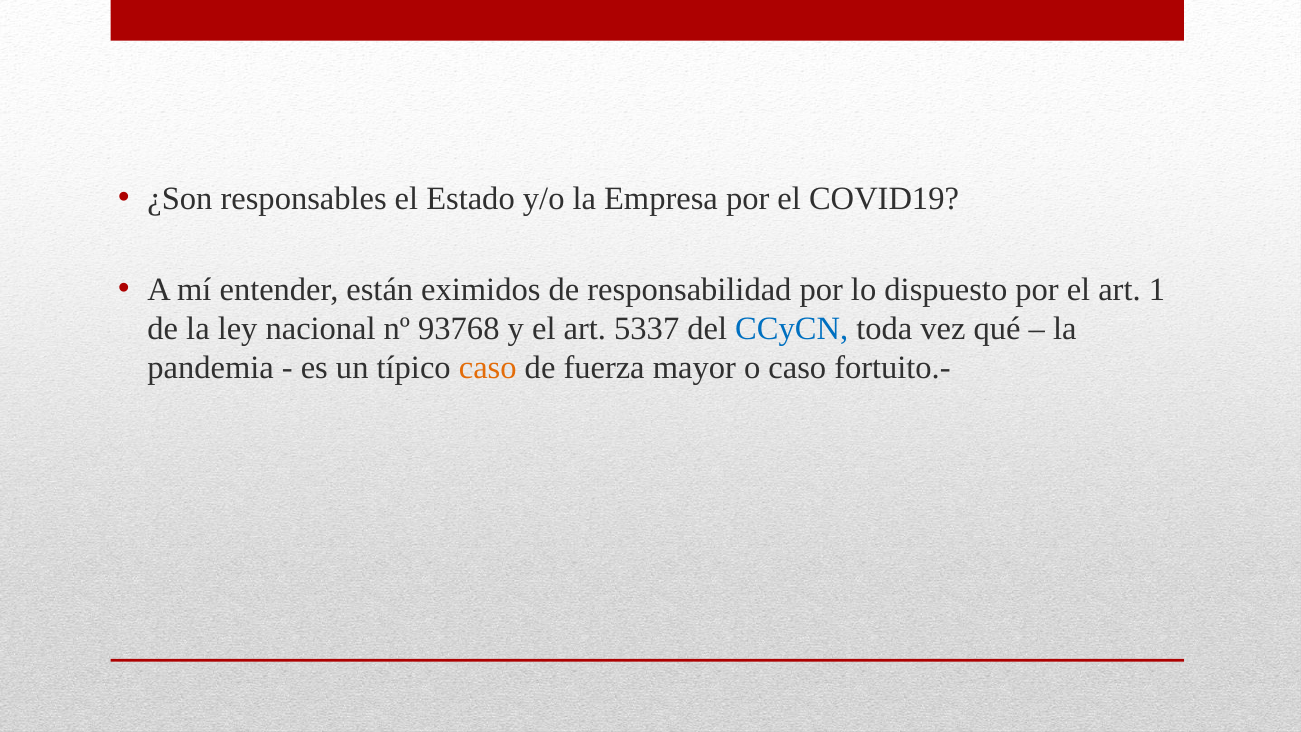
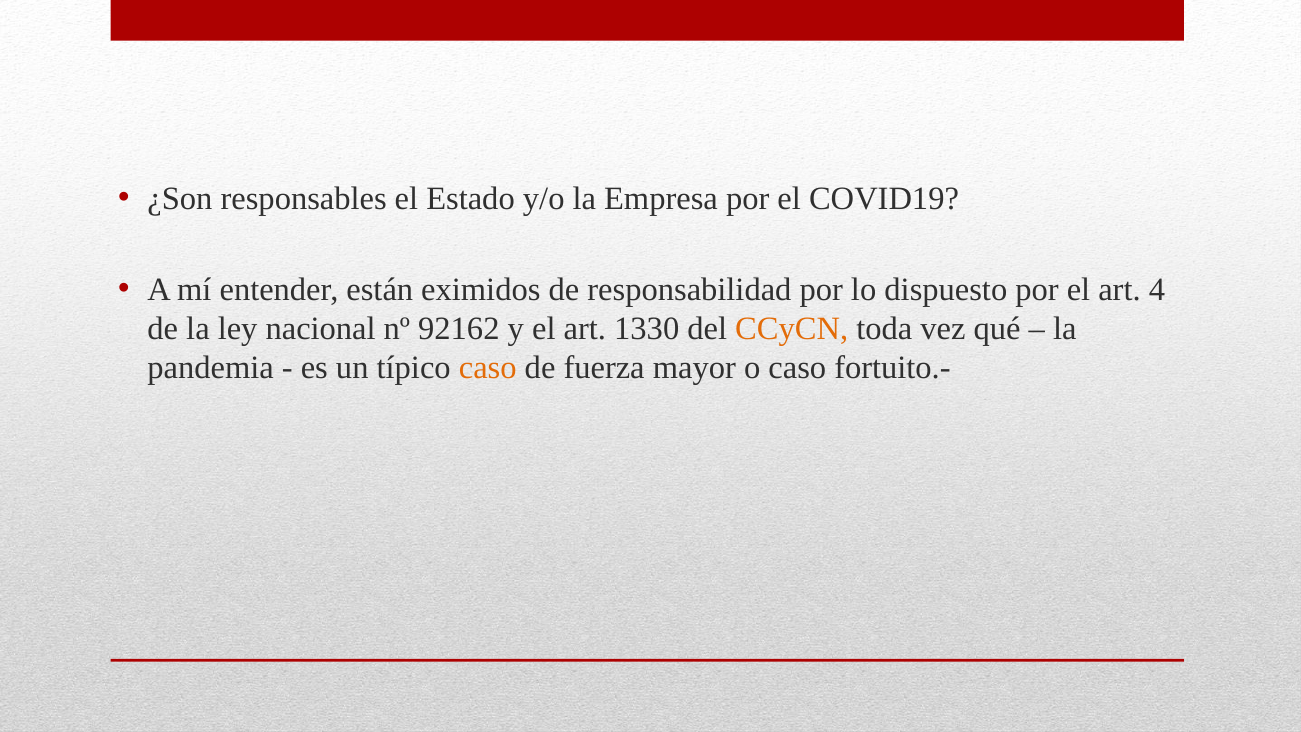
1: 1 -> 4 (1157, 289)
93768: 93768 -> 92162 (459, 328)
5337: 5337 -> 1330 (647, 328)
CCyCN colour: blue -> orange (792, 328)
